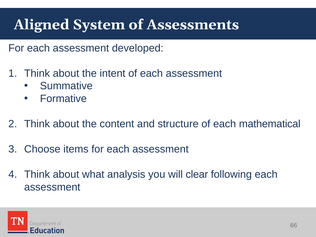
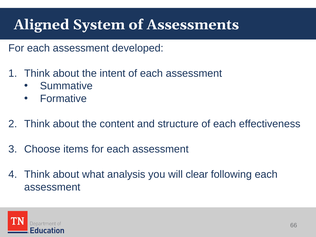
mathematical: mathematical -> effectiveness (270, 124)
